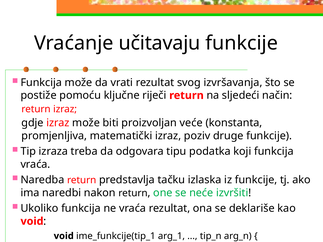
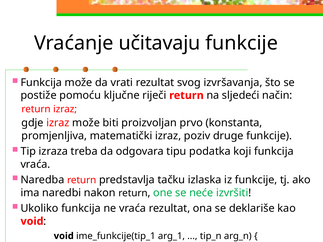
veće: veće -> prvo (191, 123)
